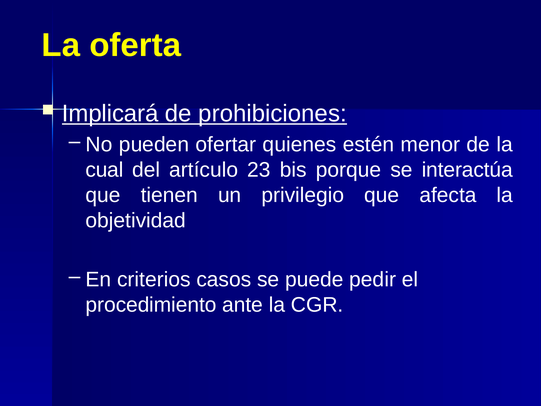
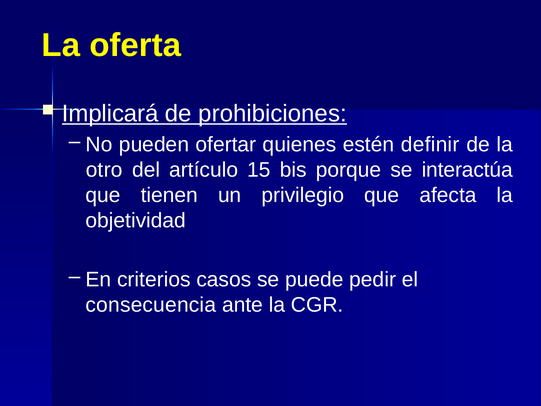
menor: menor -> definir (430, 145)
cual: cual -> otro (104, 170)
23: 23 -> 15 (259, 170)
procedimiento: procedimiento -> consecuencia (151, 305)
